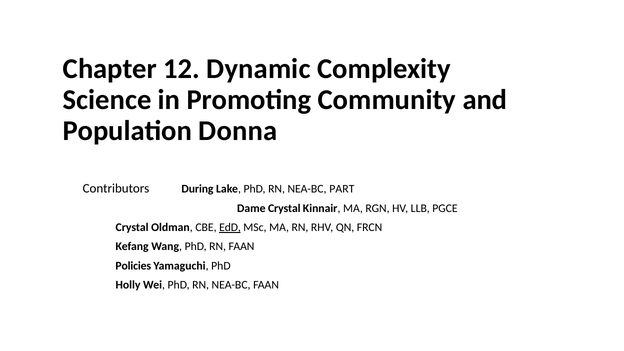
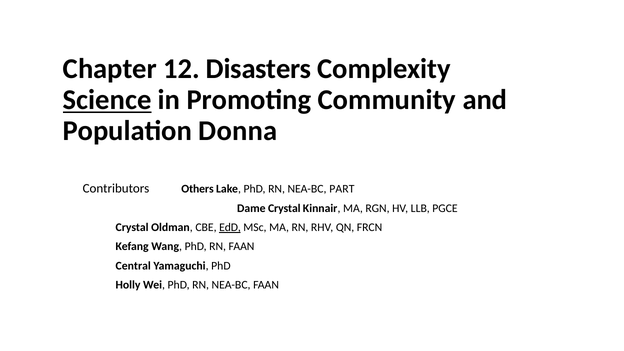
Dynamic: Dynamic -> Disasters (259, 69)
Science underline: none -> present (107, 100)
During: During -> Others (198, 189)
Policies: Policies -> Central (133, 266)
